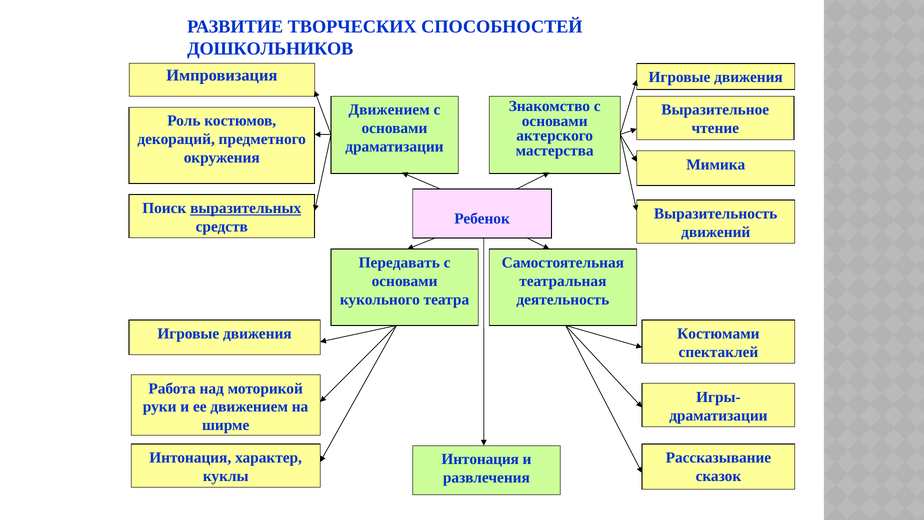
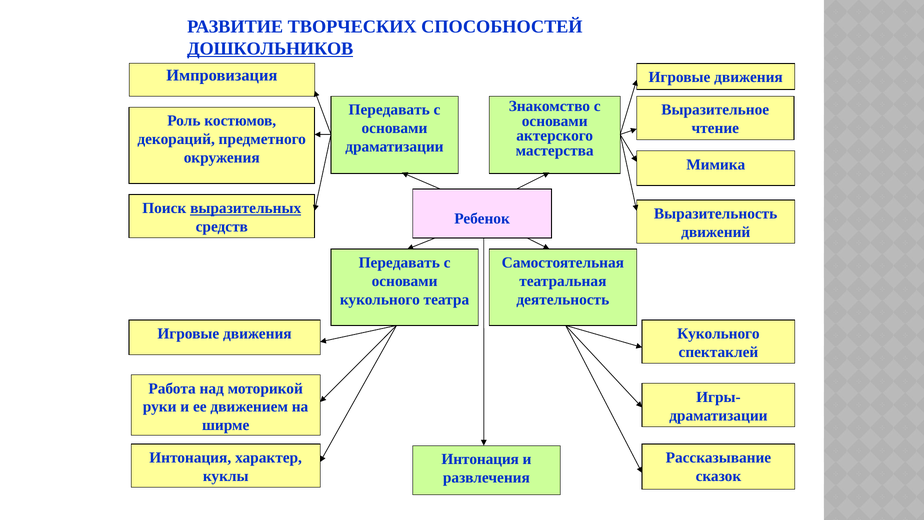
ДОШКОЛЬНИКОВ underline: none -> present (270, 48)
Движением: Движением -> Передавать (389, 110)
Костюмами: Костюмами -> Кукольного (718, 334)
